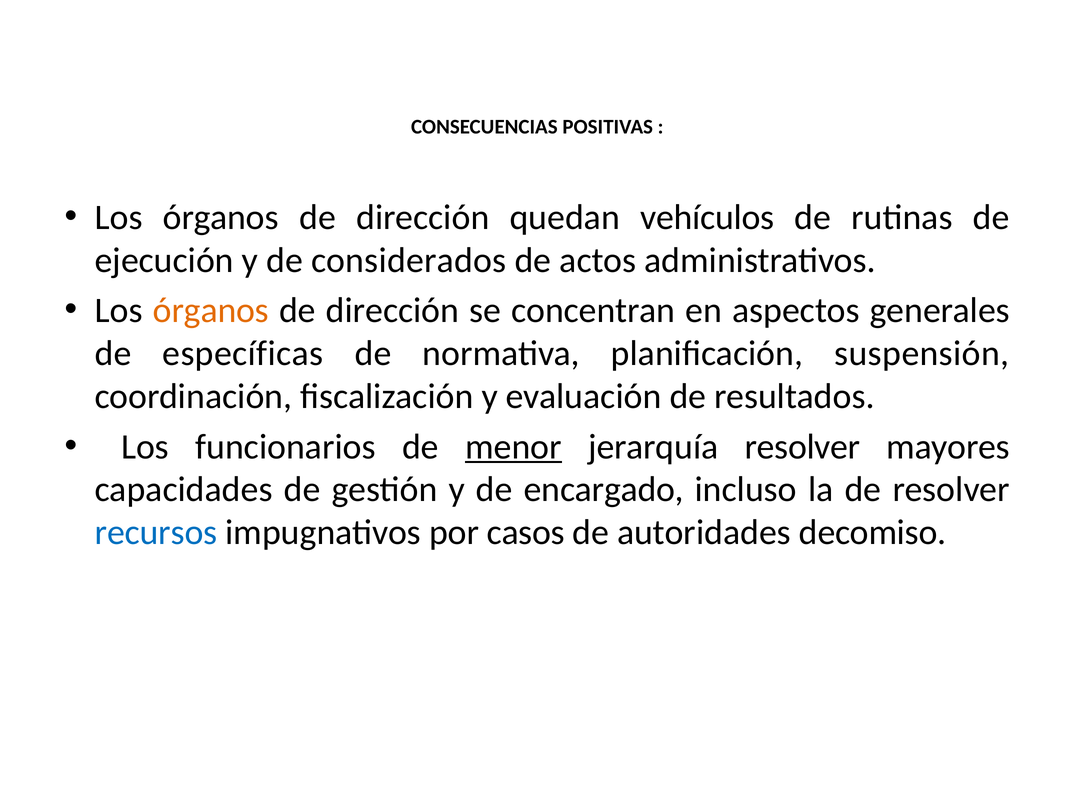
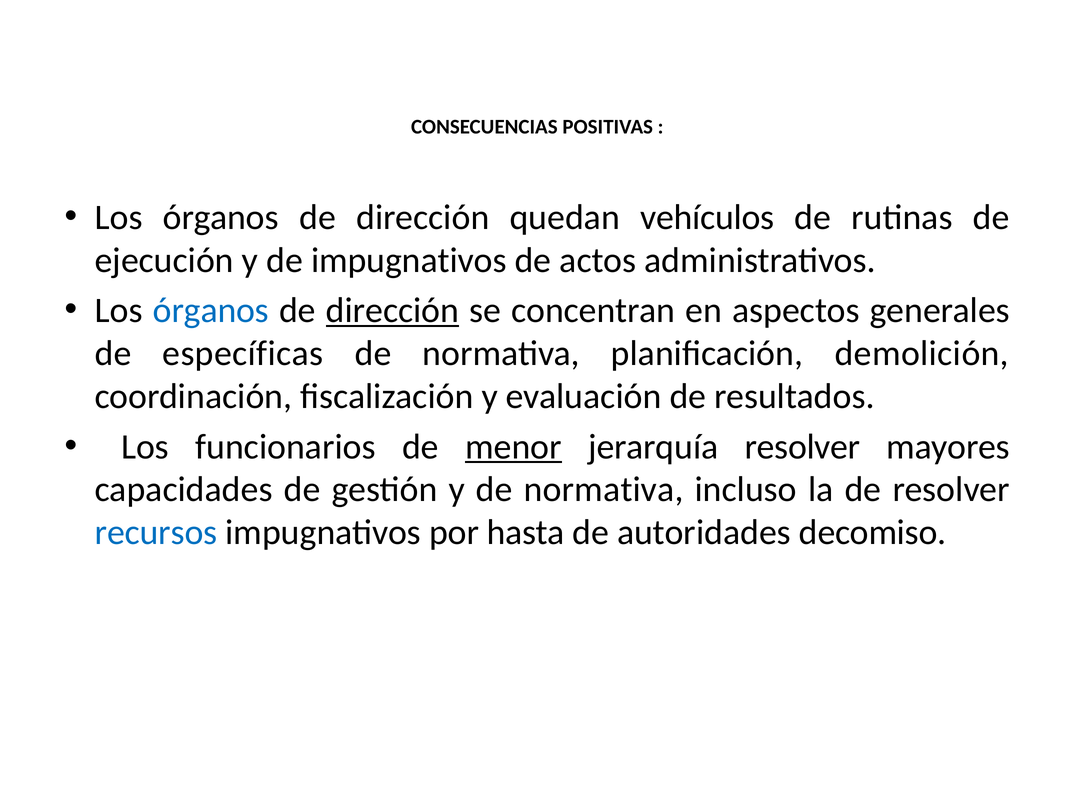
de considerados: considerados -> impugnativos (409, 261)
órganos colour: orange -> blue (211, 311)
dirección underline: none -> present (392, 311)
suspensión: suspensión -> demolición (922, 354)
y de encargado: encargado -> normativa (604, 490)
casos: casos -> hasta (526, 533)
